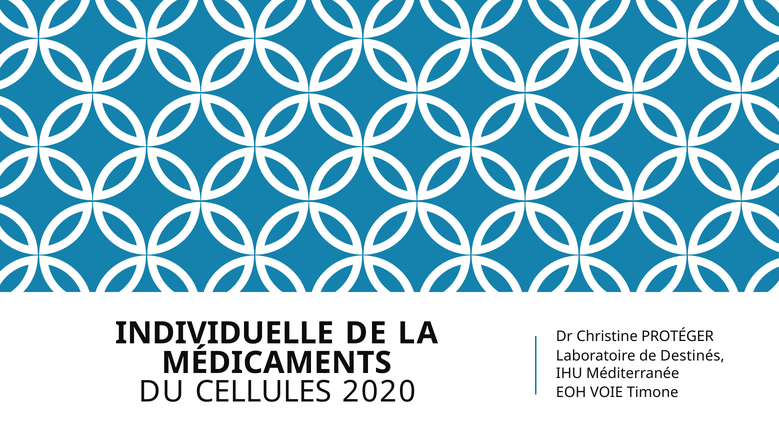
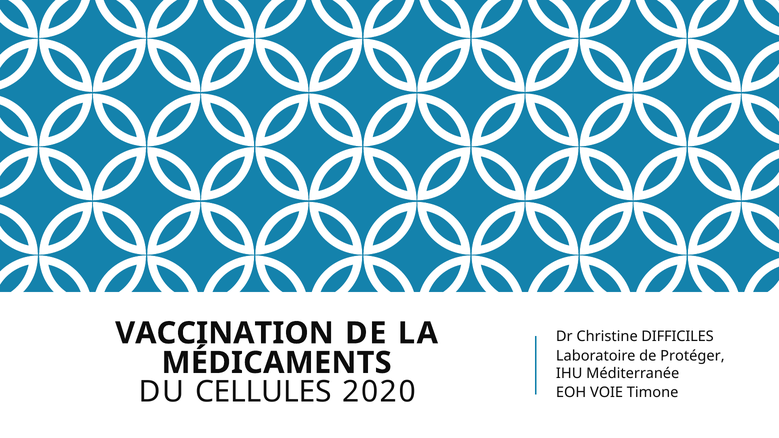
INDIVIDUELLE: INDIVIDUELLE -> VACCINATION (224, 333)
PROTÉGER: PROTÉGER -> DIFFICILES (678, 337)
Destinés: Destinés -> Protéger (692, 356)
